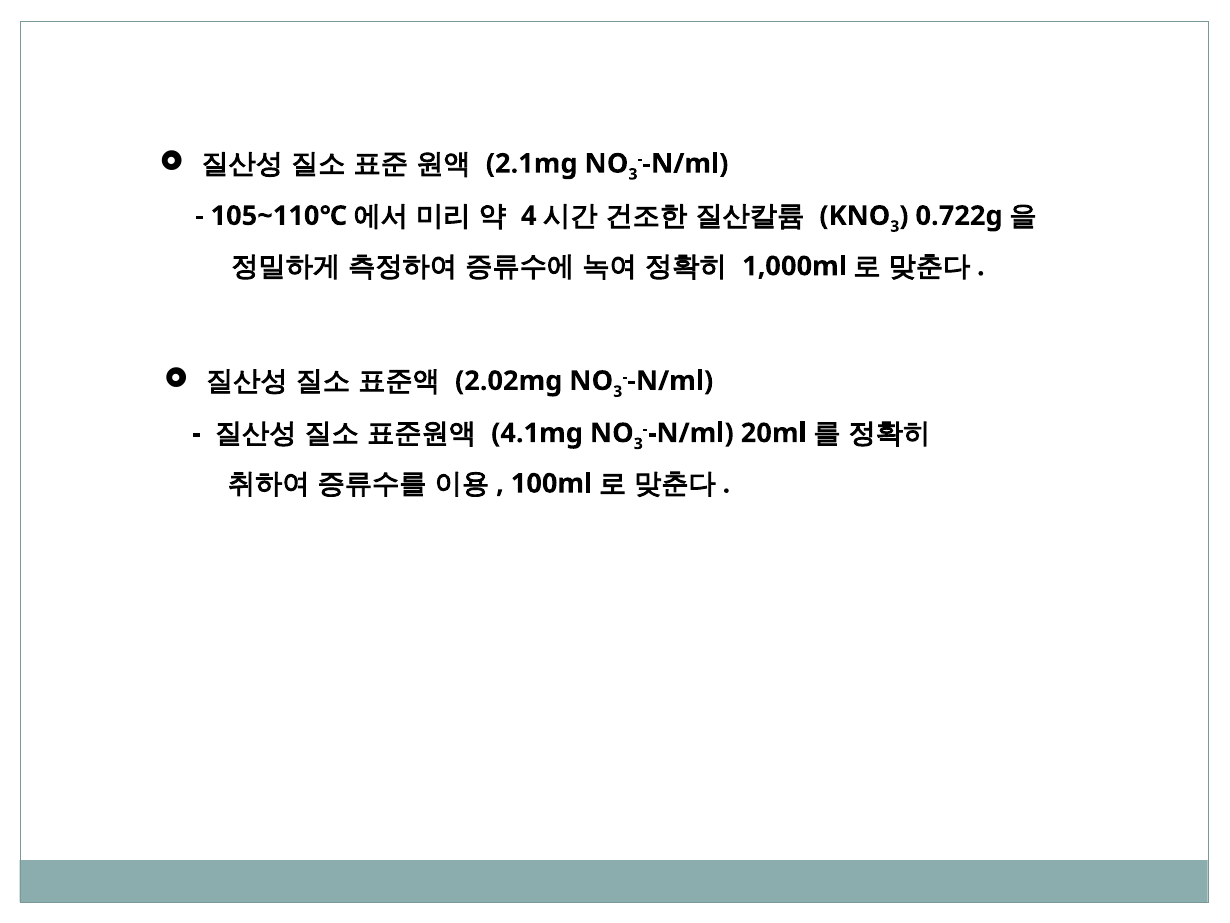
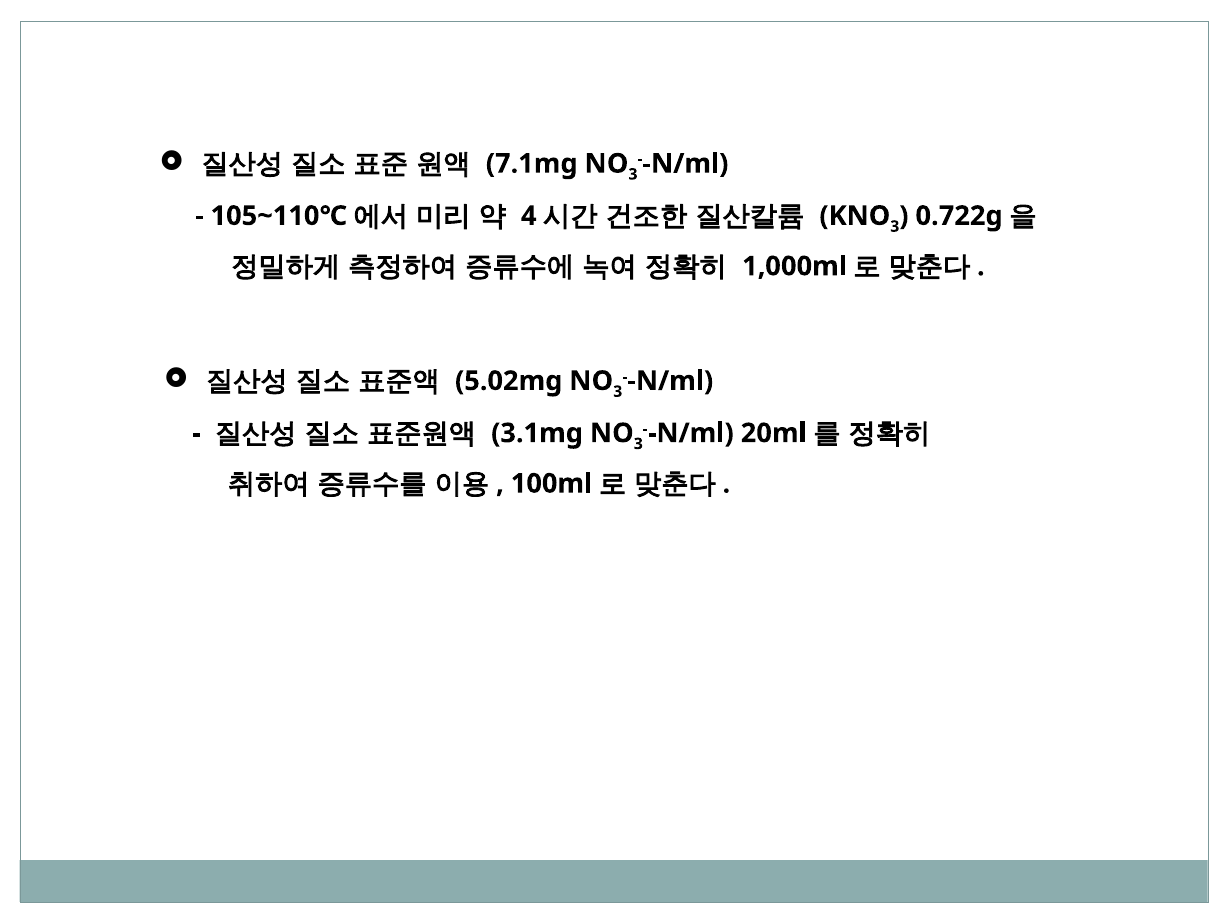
2.1mg: 2.1mg -> 7.1mg (532, 164)
2.02mg: 2.02mg -> 5.02mg (509, 381)
4.1mg: 4.1mg -> 3.1mg (537, 433)
